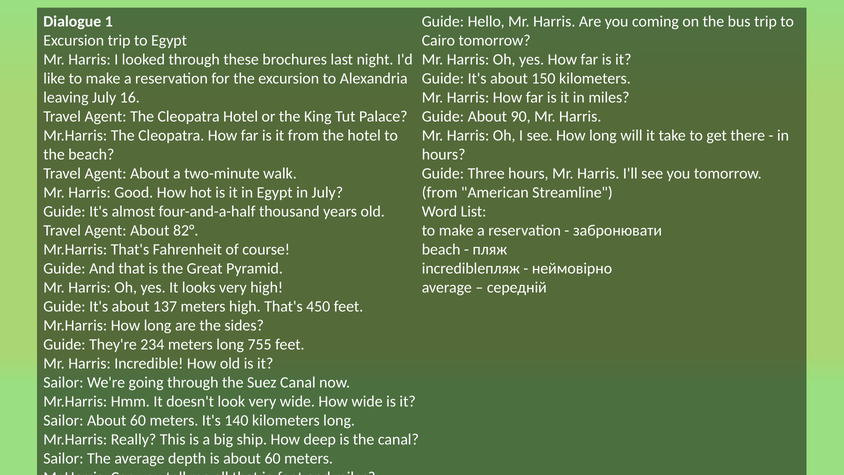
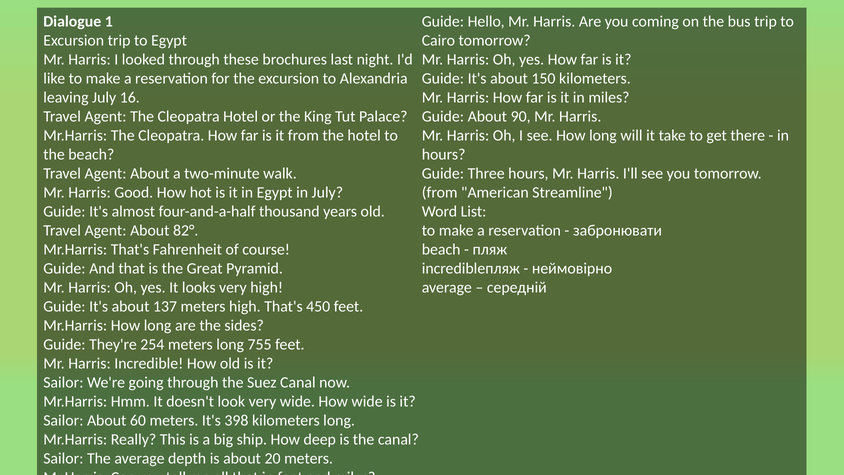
234: 234 -> 254 (152, 344)
140: 140 -> 398 (236, 420)
is about 60: 60 -> 20 (273, 458)
